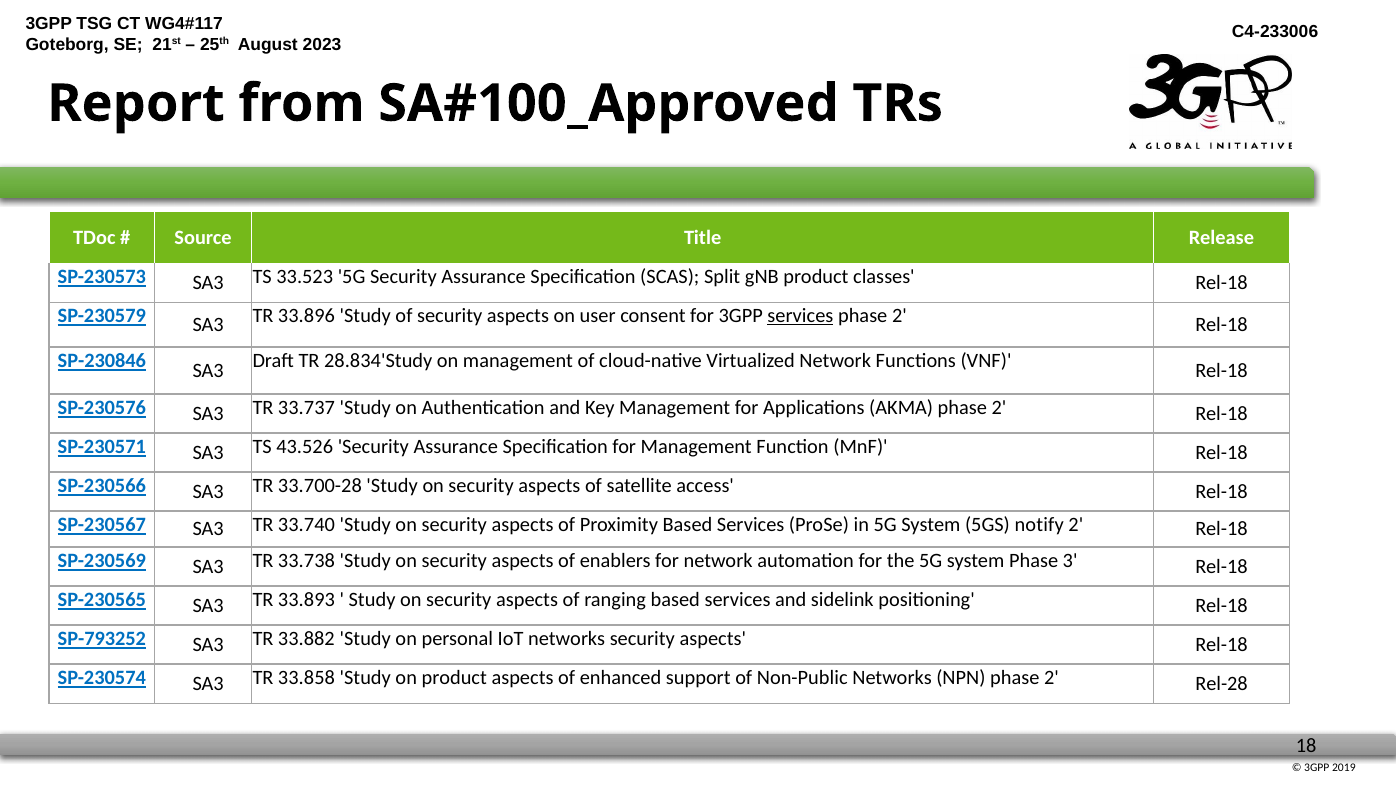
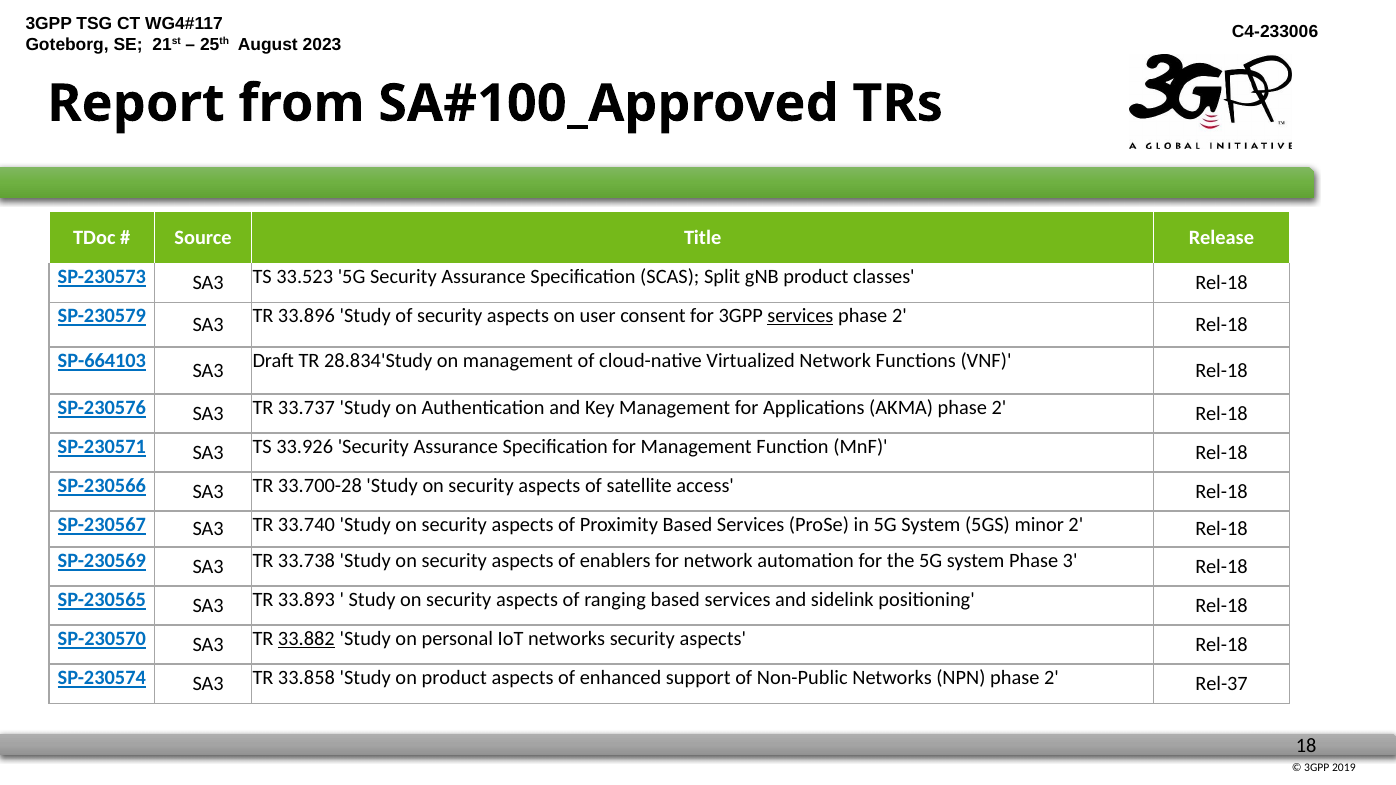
SP-230846: SP-230846 -> SP-664103 (102, 361)
43.526: 43.526 -> 33.926 (305, 447)
notify: notify -> minor (1039, 525)
SP-793252: SP-793252 -> SP-230570 (102, 639)
33.882 underline: none -> present (306, 639)
Rel-28: Rel-28 -> Rel-37 (1222, 684)
